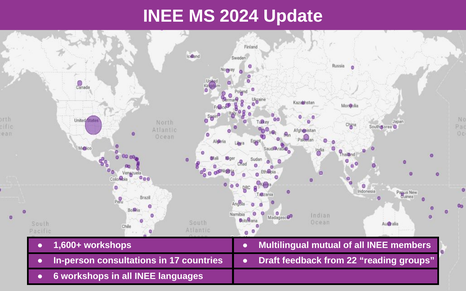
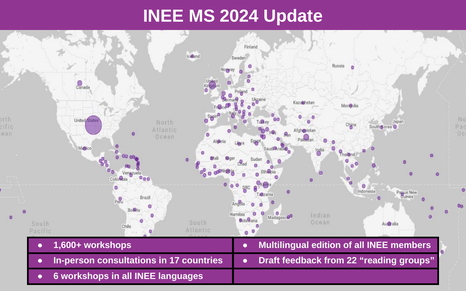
mutual: mutual -> edition (326, 245)
